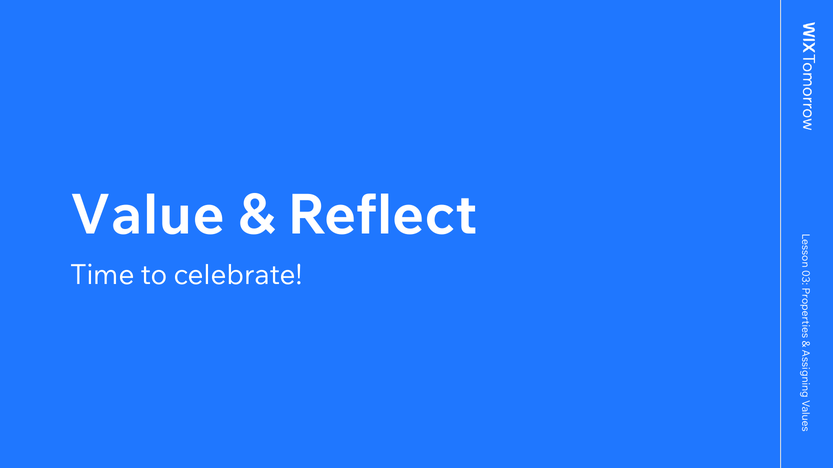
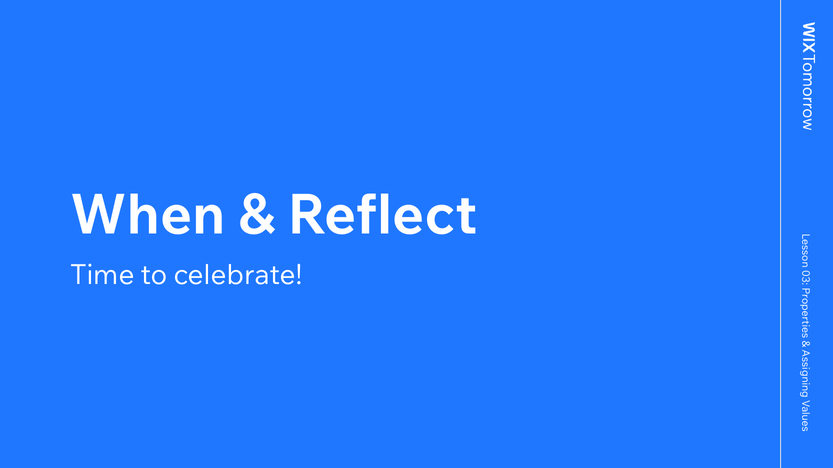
Value: Value -> When (148, 216)
